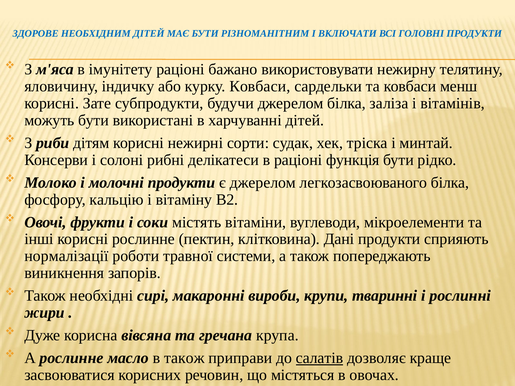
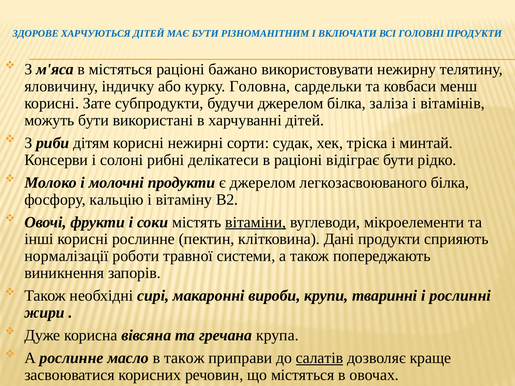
НЕОБХІДНИМ: НЕОБХІДНИМ -> ХАРЧУЮТЬСЯ (96, 33)
в імунітету: імунітету -> містяться (121, 69)
курку Ковбаси: Ковбаси -> Головна (260, 86)
функція: функція -> відіграє (353, 160)
вітаміни underline: none -> present (256, 222)
